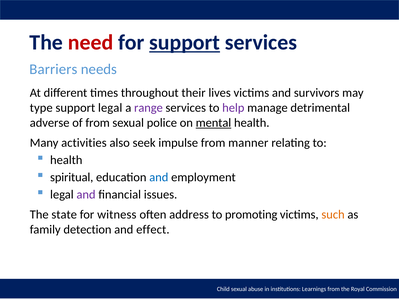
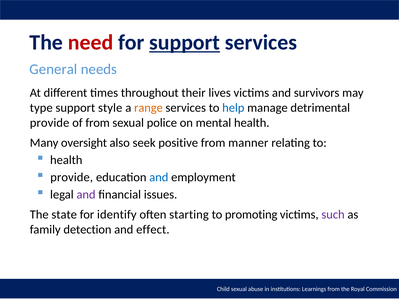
Barriers: Barriers -> General (53, 69)
support legal: legal -> style (110, 108)
range colour: purple -> orange (148, 108)
help colour: purple -> blue (233, 108)
adverse: adverse -> provide (50, 123)
mental underline: present -> none (213, 123)
activities: activities -> oversight (84, 143)
impulse: impulse -> positive (178, 143)
spiritual: spiritual -> provide (72, 177)
witness: witness -> identify (117, 215)
address: address -> starting (189, 215)
such colour: orange -> purple (333, 215)
